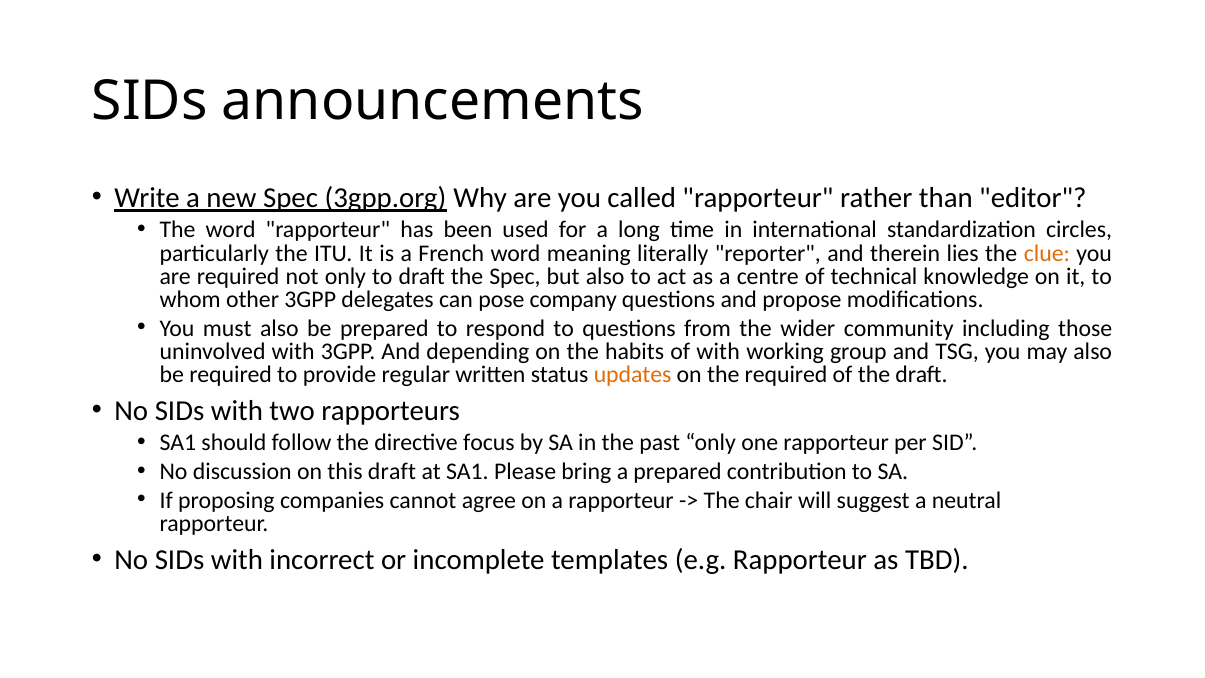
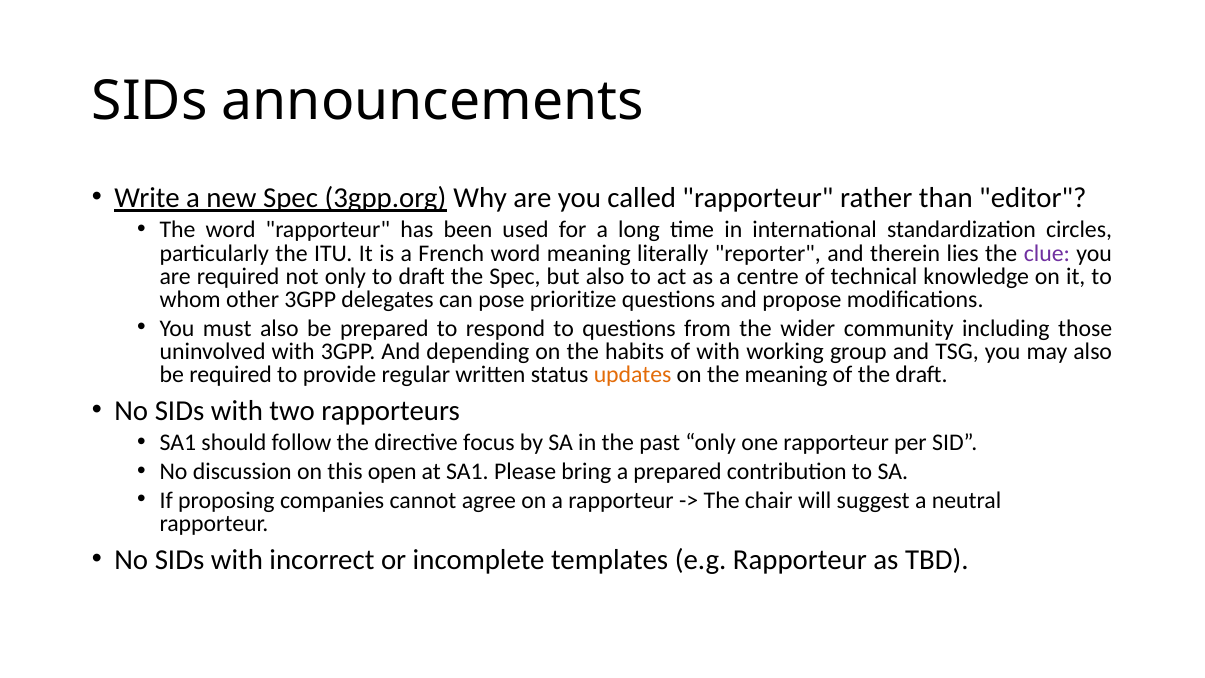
clue colour: orange -> purple (1047, 253)
company: company -> prioritize (573, 299)
the required: required -> meaning (786, 375)
this draft: draft -> open (392, 471)
